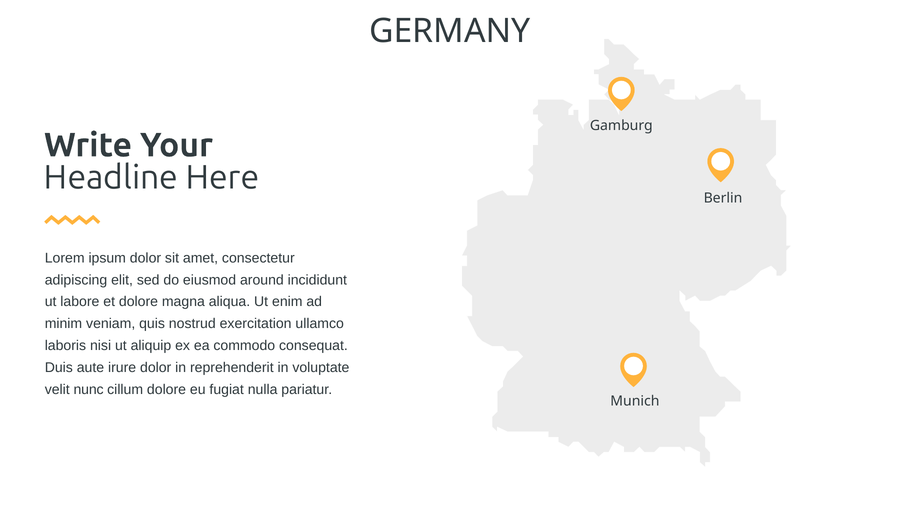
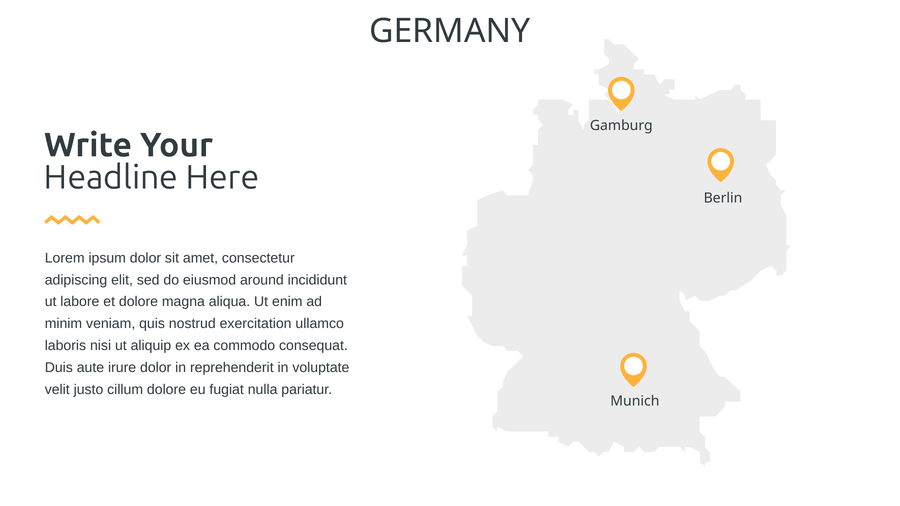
nunc: nunc -> justo (88, 390)
